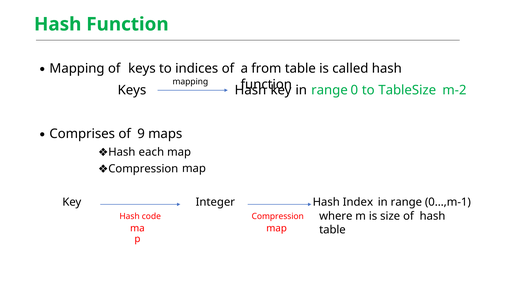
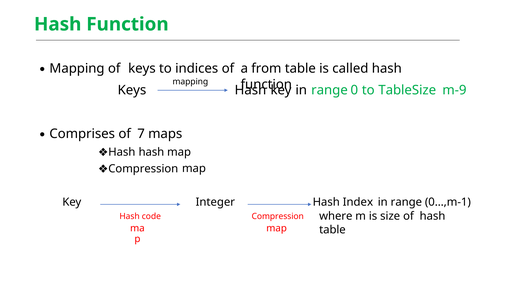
m-2: m-2 -> m-9 (454, 90)
9: 9 -> 7 (141, 134)
Hash each: each -> hash (151, 152)
